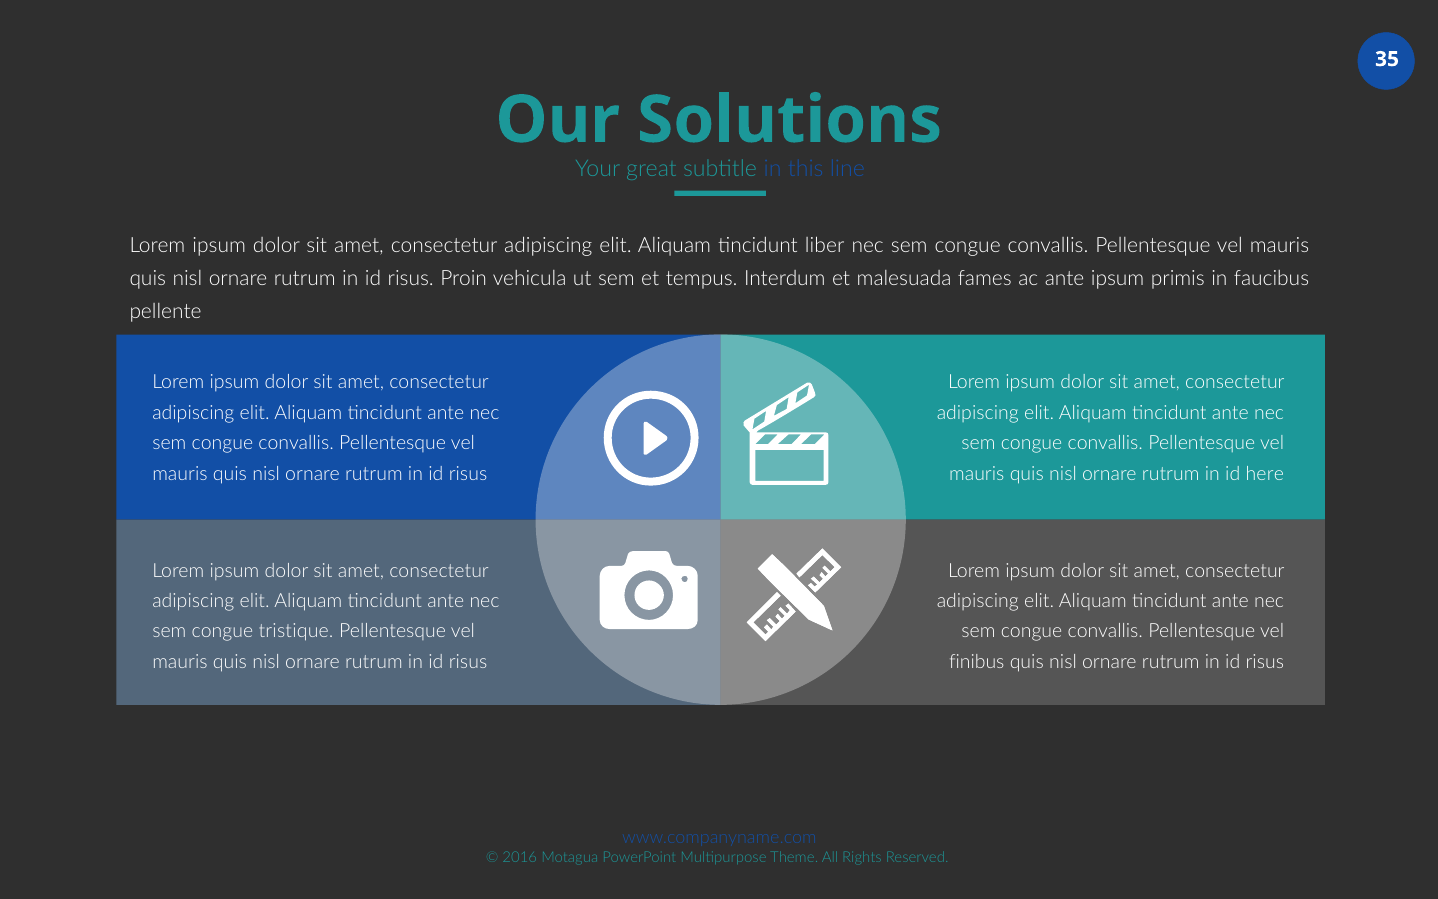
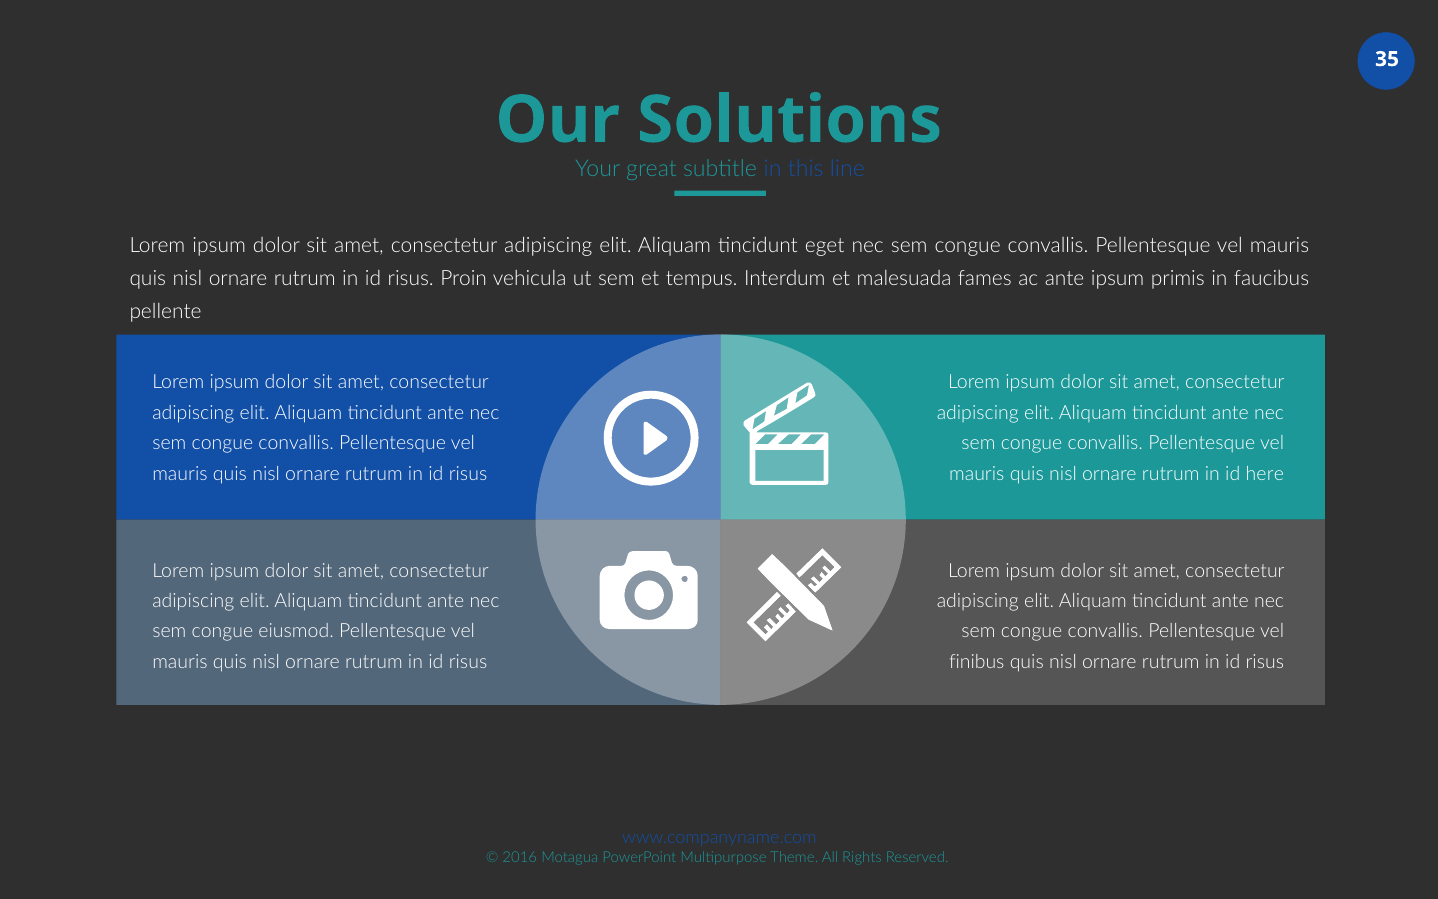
liber: liber -> eget (825, 246)
tristique: tristique -> eiusmod (296, 631)
